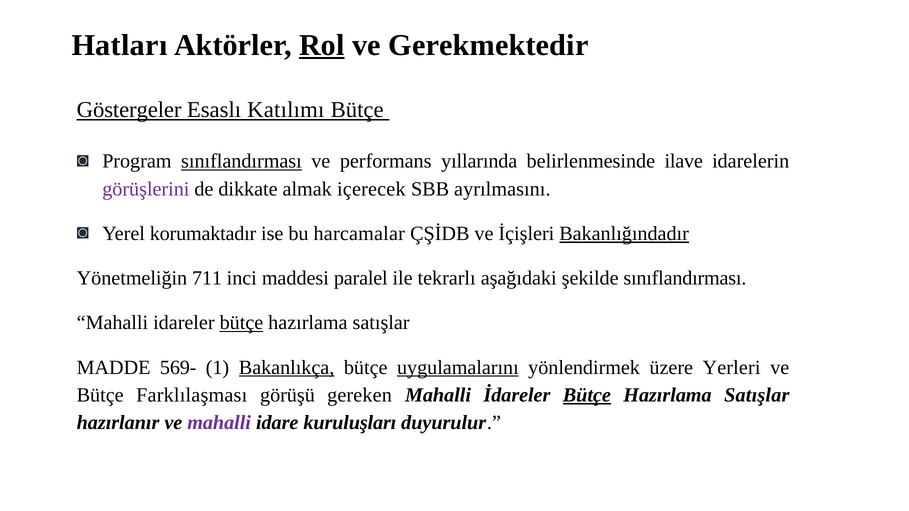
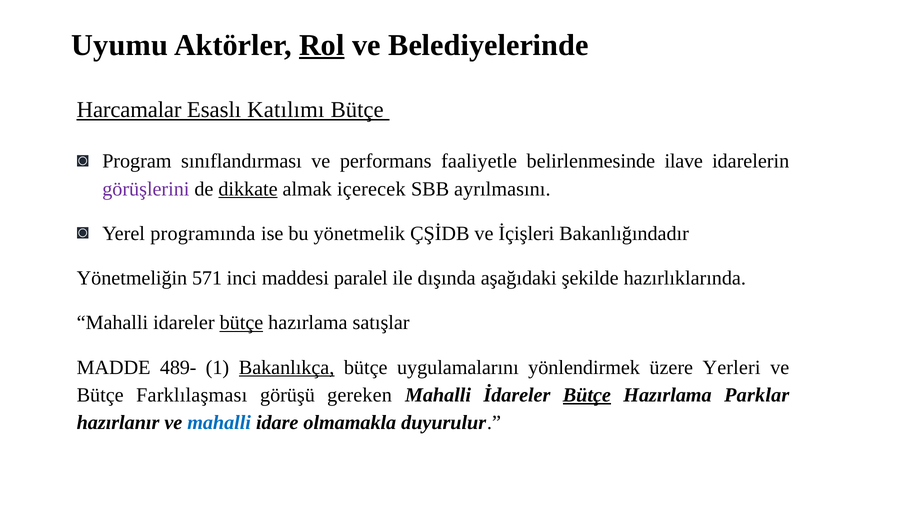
Hatları: Hatları -> Uyumu (120, 45)
Gerekmektedir: Gerekmektedir -> Belediyelerinde (488, 45)
Göstergeler: Göstergeler -> Harcamalar (129, 110)
sınıflandırması underline: present -> none (241, 161)
yıllarında: yıllarında -> faaliyetle (479, 161)
dikkate underline: none -> present (248, 189)
korumaktadır: korumaktadır -> programında (203, 234)
harcamalar: harcamalar -> yönetmelik (359, 234)
Bakanlığındadır underline: present -> none (624, 234)
711: 711 -> 571 (207, 278)
tekrarlı: tekrarlı -> dışında (447, 278)
şekilde sınıflandırması: sınıflandırması -> hazırlıklarında (685, 278)
569-: 569- -> 489- (178, 368)
uygulamalarını underline: present -> none (458, 368)
Satışlar: Satışlar -> Parklar (757, 395)
mahalli colour: purple -> blue (219, 423)
kuruluşları: kuruluşları -> olmamakla (350, 423)
